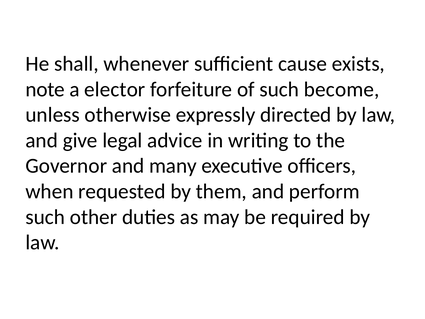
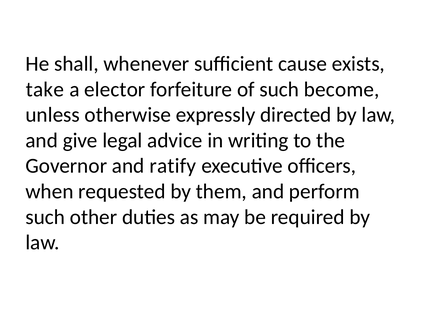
note: note -> take (45, 89)
many: many -> ratify (173, 166)
